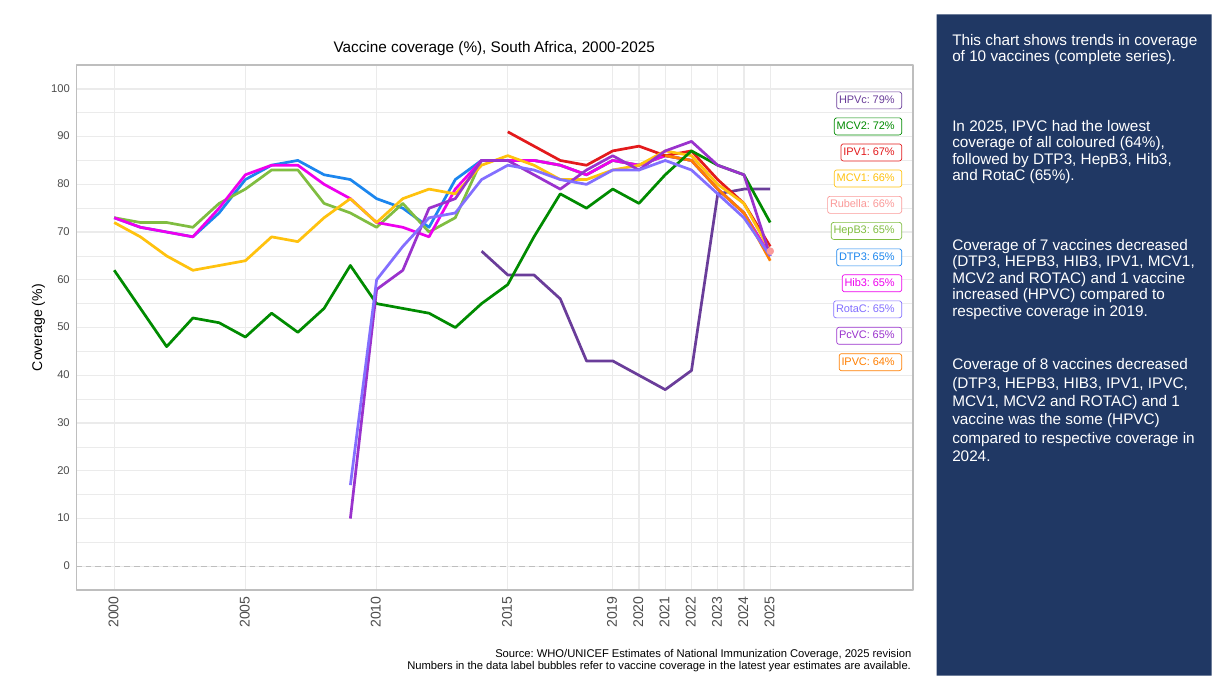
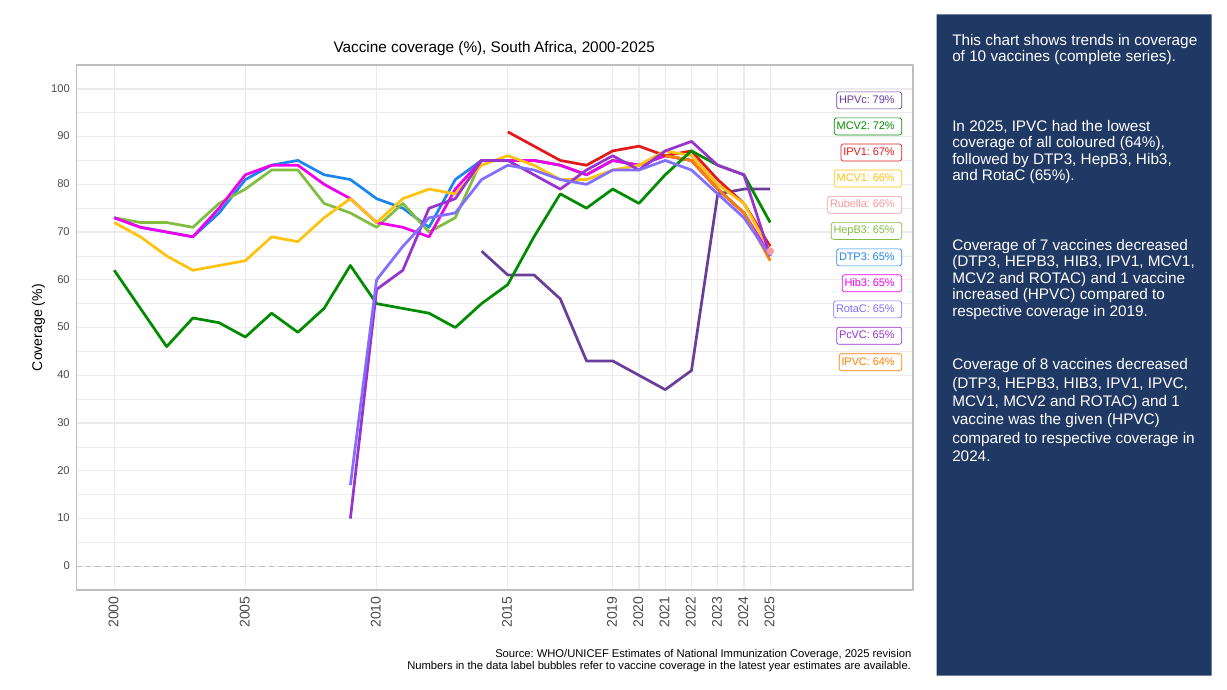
some: some -> given (1084, 420)
